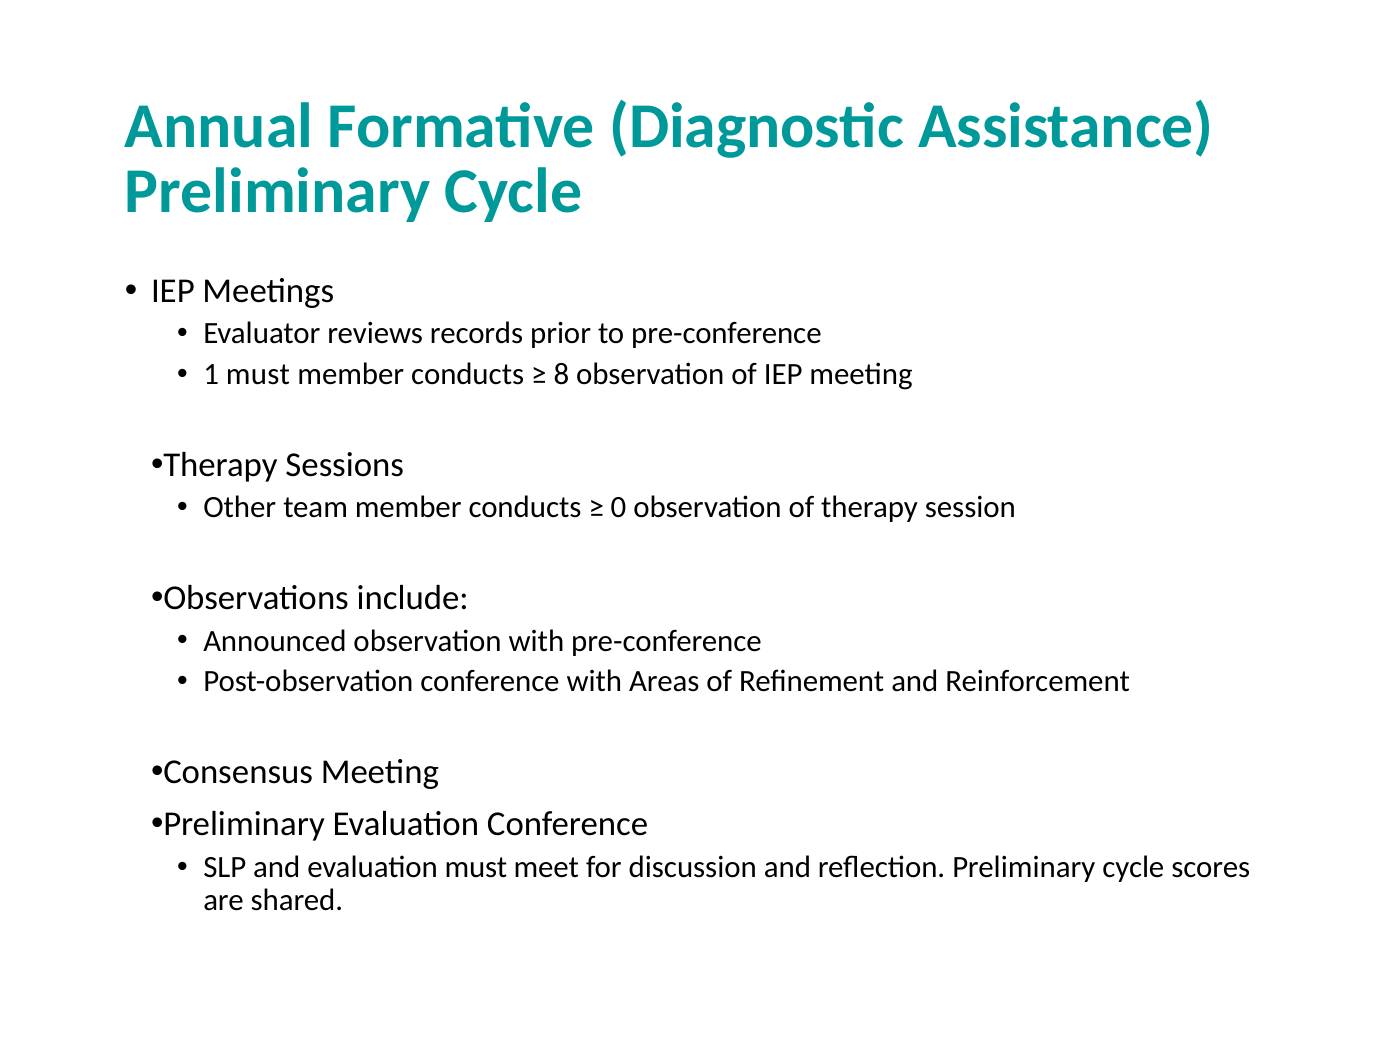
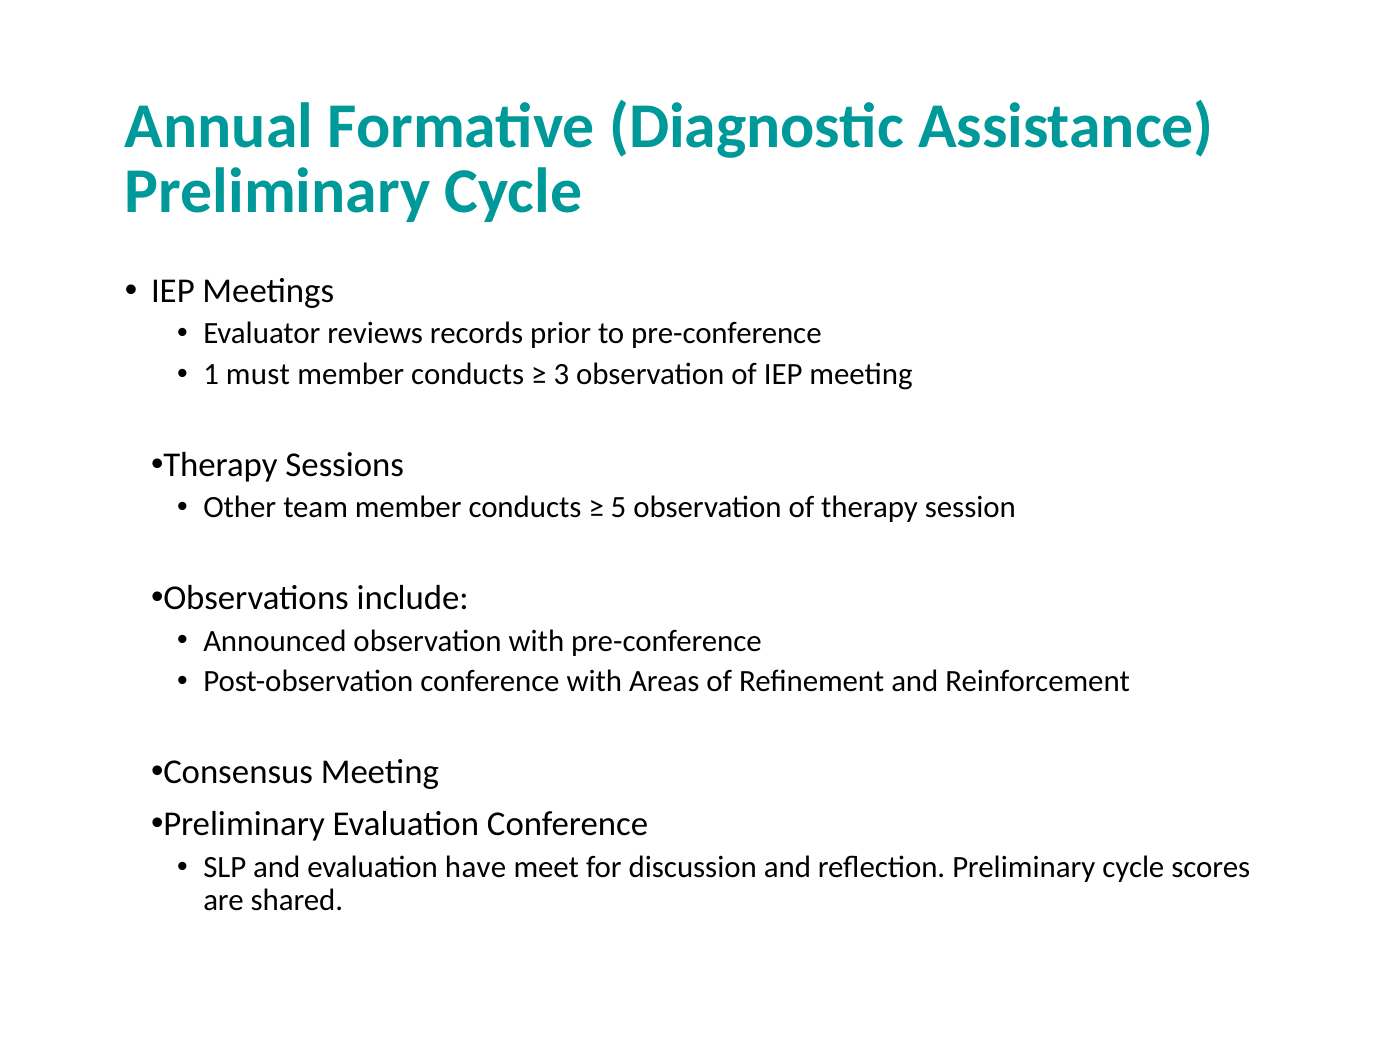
8: 8 -> 3 (561, 374)
0: 0 -> 5 (619, 508)
evaluation must: must -> have (476, 867)
